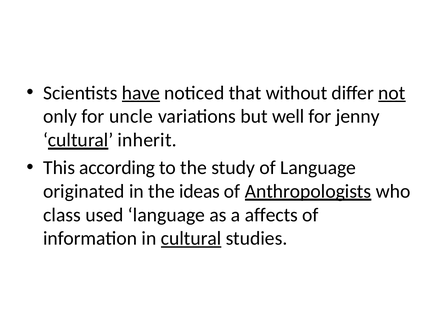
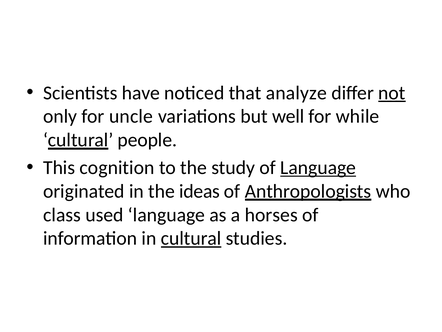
have underline: present -> none (141, 93)
without: without -> analyze (296, 93)
jenny: jenny -> while (358, 116)
inherit: inherit -> people (147, 140)
according: according -> cognition (117, 167)
Language underline: none -> present (318, 167)
affects: affects -> horses (271, 215)
